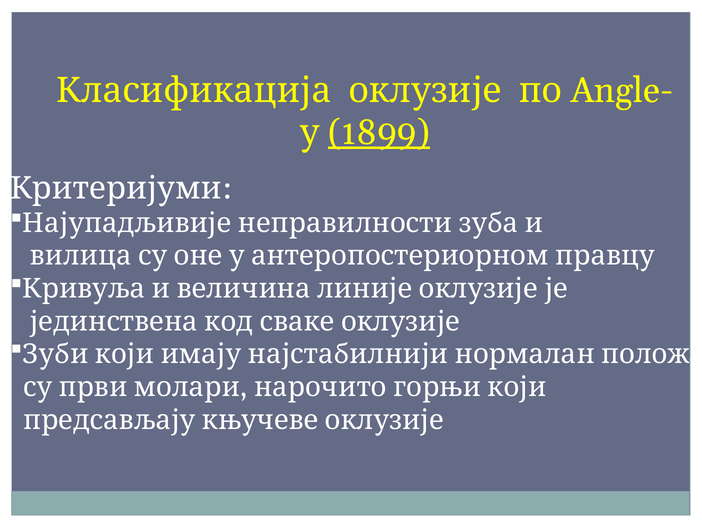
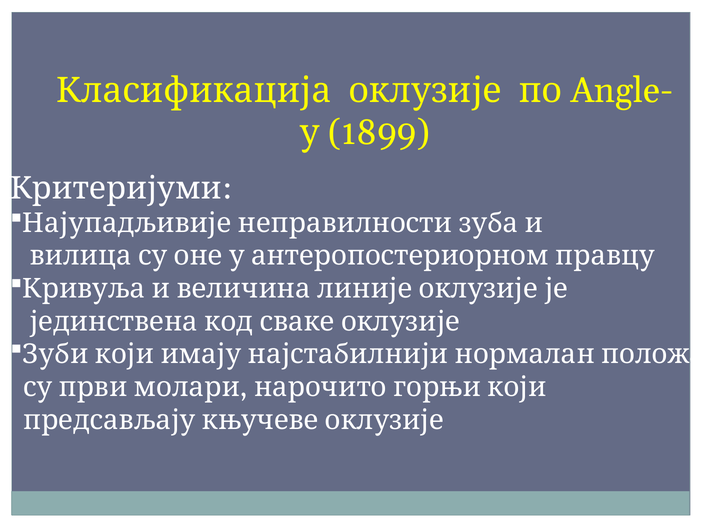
1899 underline: present -> none (379, 132)
